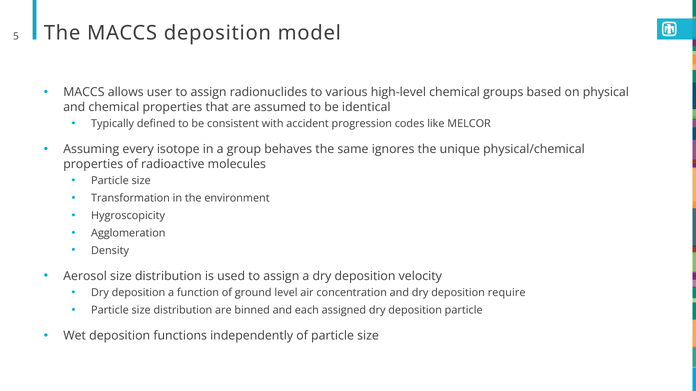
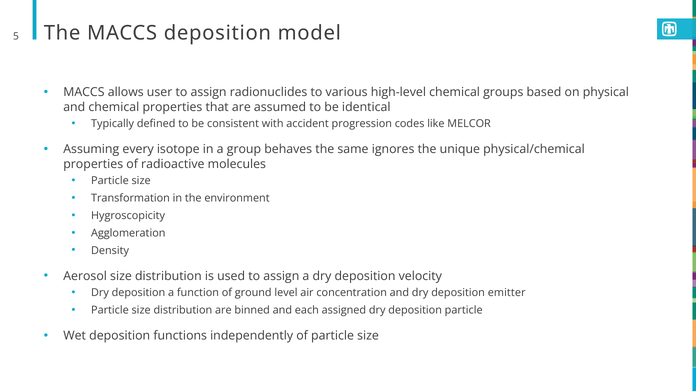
require: require -> emitter (507, 293)
